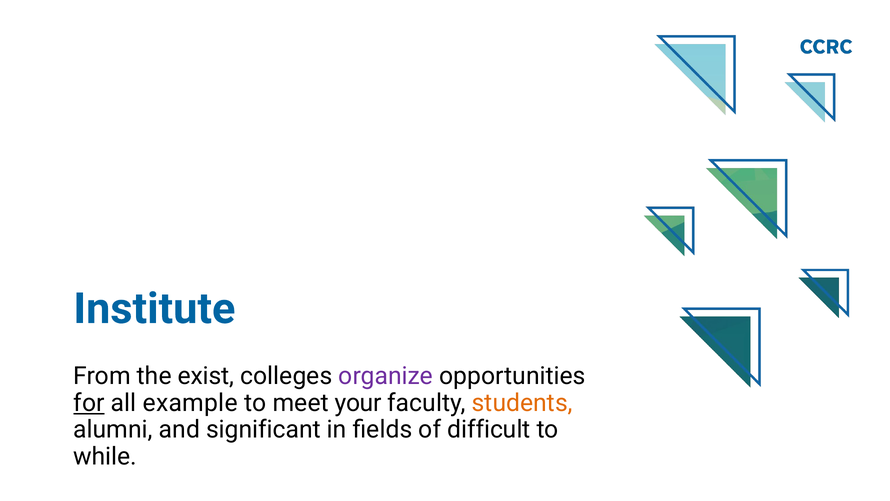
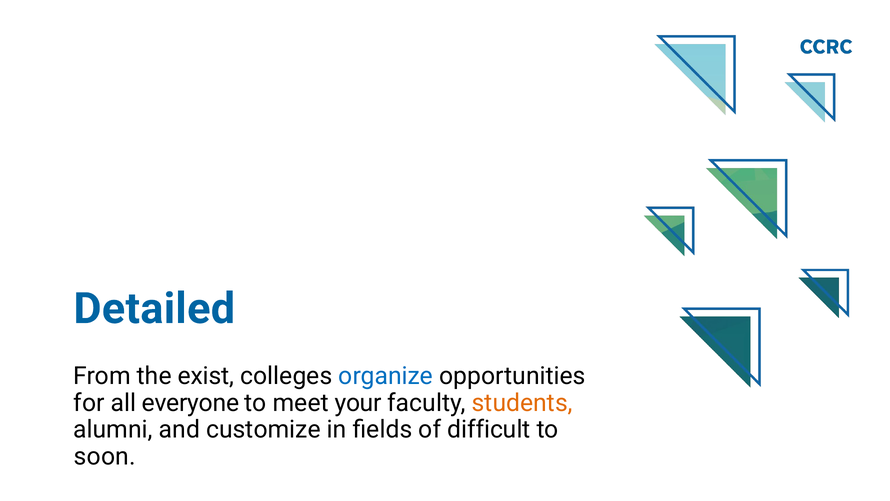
Institute: Institute -> Detailed (154, 309)
organize colour: purple -> blue (386, 376)
for underline: present -> none (89, 403)
example: example -> everyone (190, 403)
significant: significant -> customize (263, 429)
while: while -> soon (105, 456)
